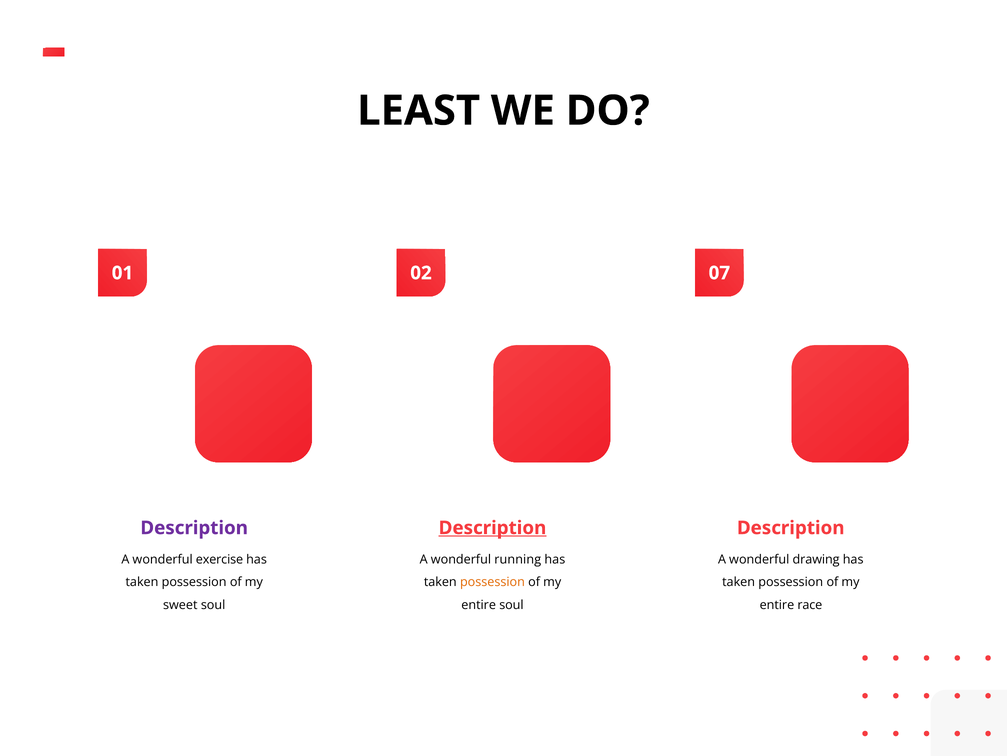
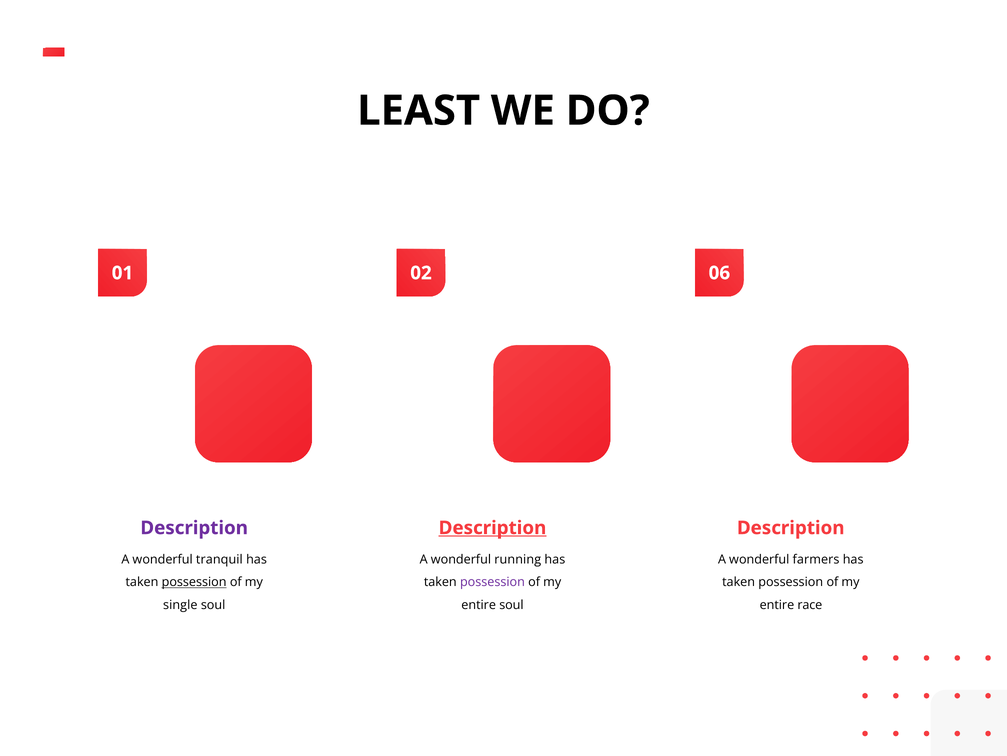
07: 07 -> 06 (719, 273)
exercise: exercise -> tranquil (219, 559)
drawing: drawing -> farmers (816, 559)
possession underline: none -> present (194, 582)
possession colour: orange -> purple (492, 582)
sweet: sweet -> single (180, 604)
